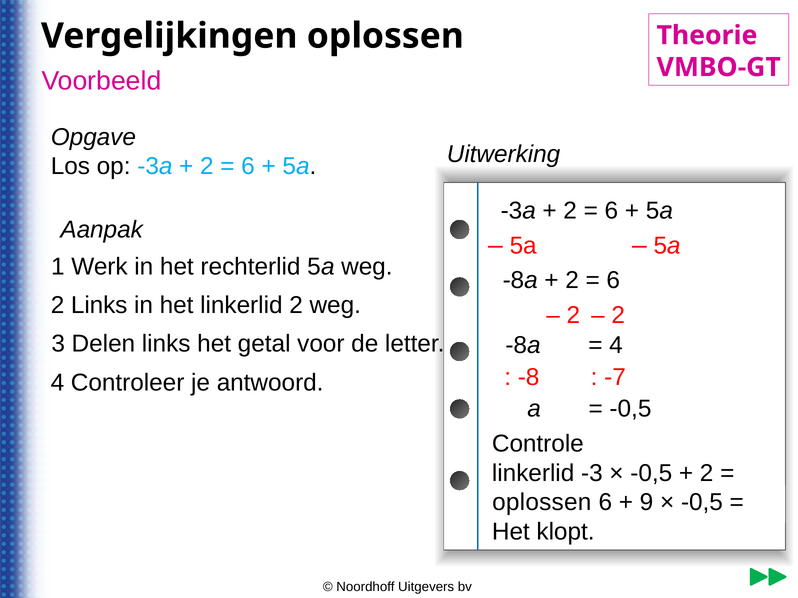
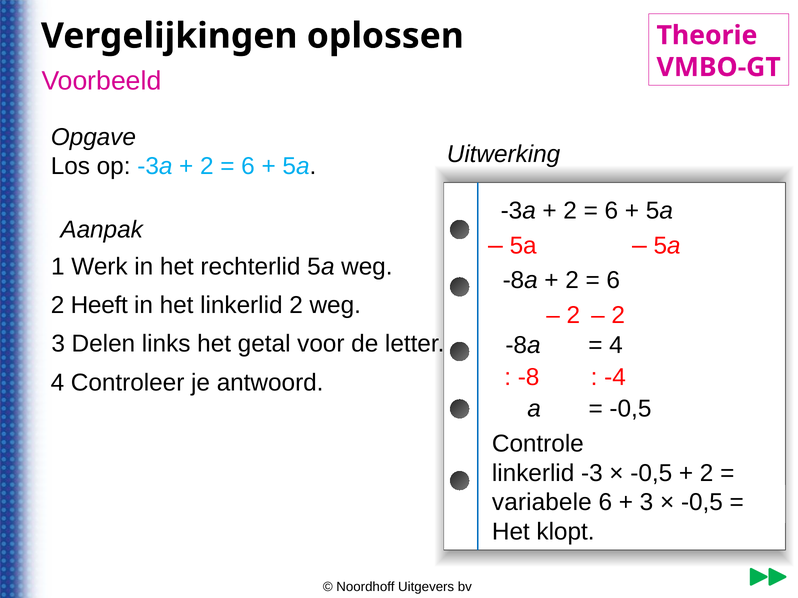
2 Links: Links -> Heeft (99, 306)
-7: -7 -> -4 (615, 378)
oplossen: oplossen -> variabele (542, 503)
9: 9 -> 3 (647, 503)
